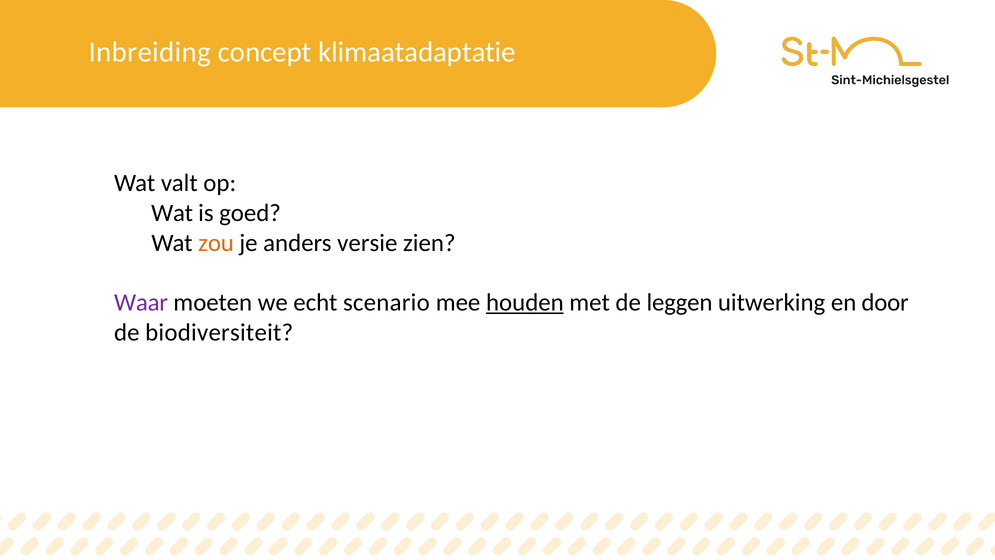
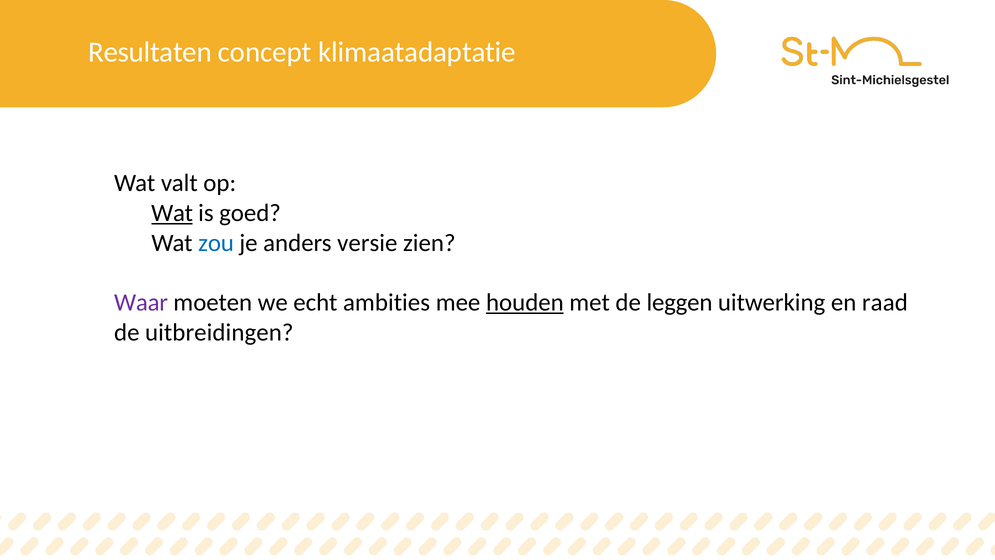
Inbreiding: Inbreiding -> Resultaten (150, 52)
Wat underline: none -> present (172, 213)
zou colour: orange -> blue (216, 243)
scenario: scenario -> ambities (387, 302)
door: door -> raad (885, 302)
biodiversiteit: biodiversiteit -> uitbreidingen (219, 332)
